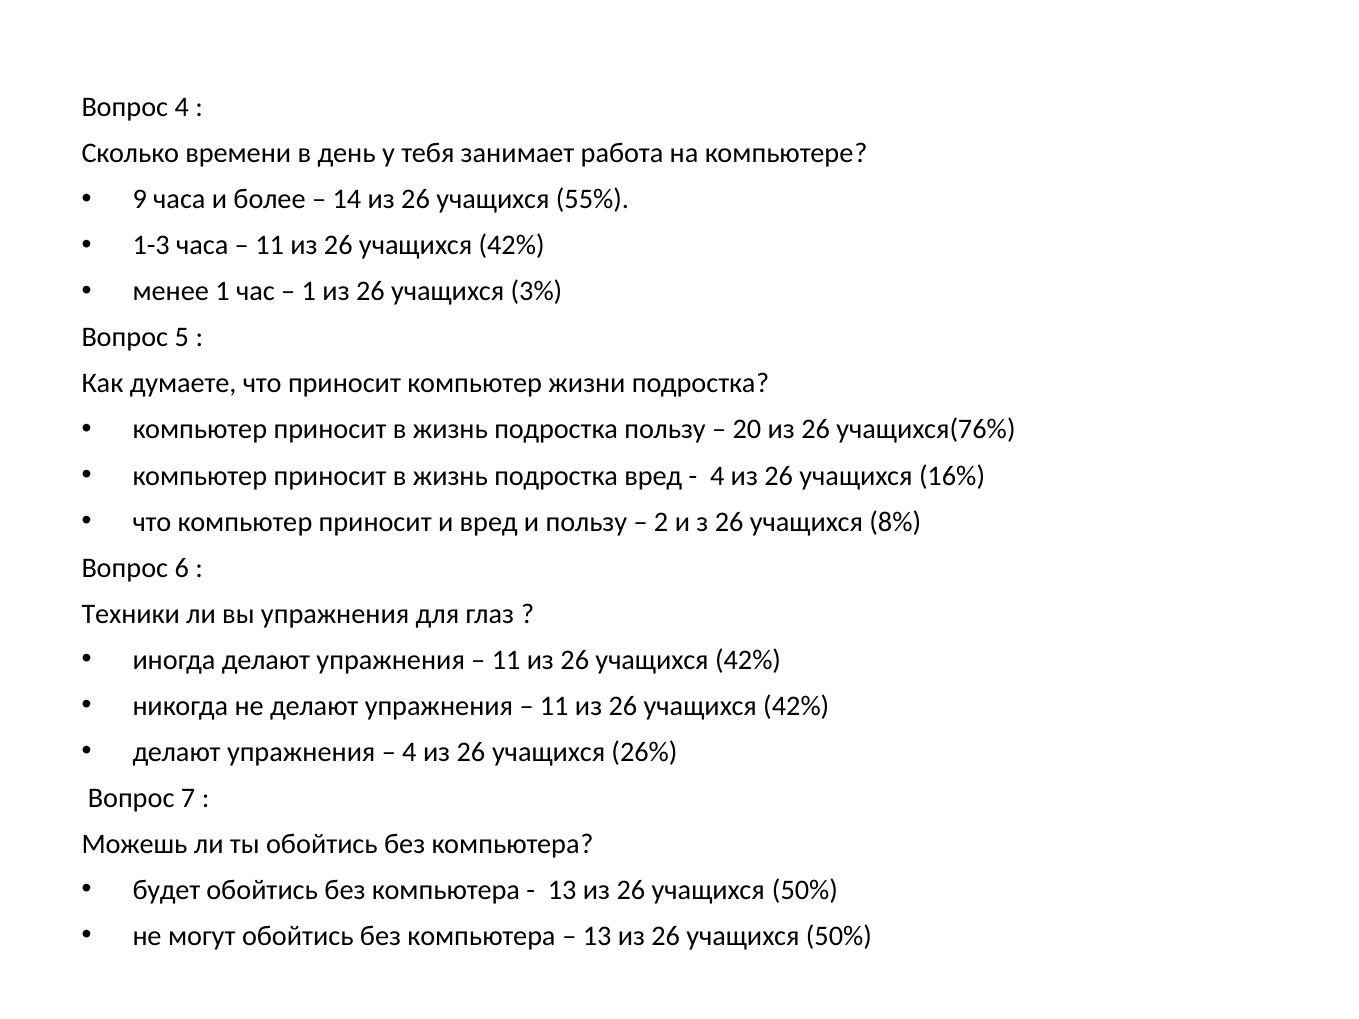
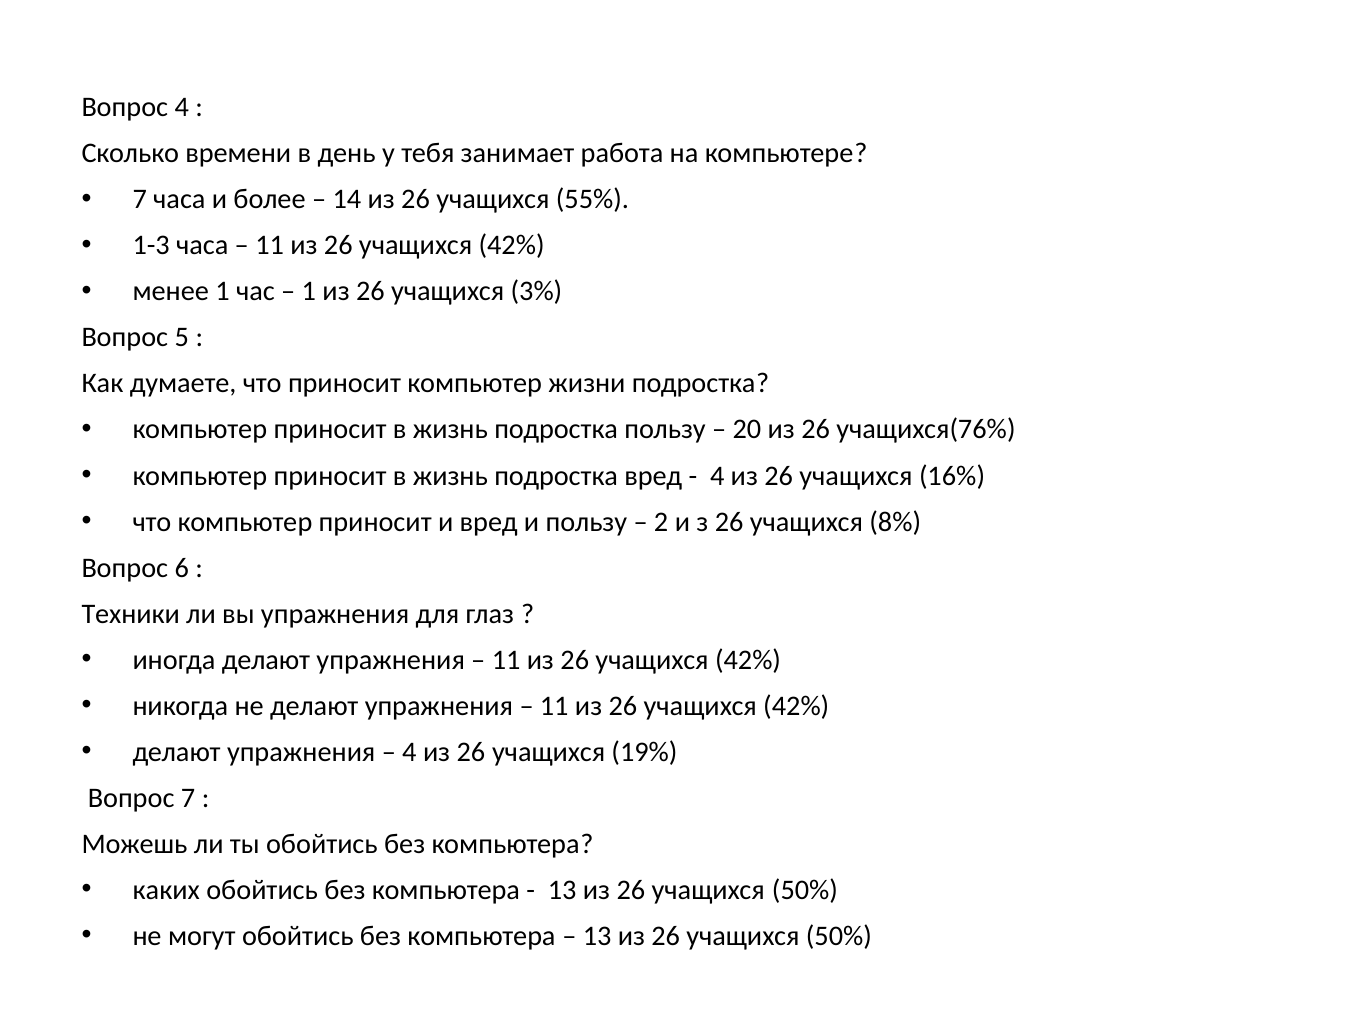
9: 9 -> 7 (140, 199)
26%: 26% -> 19% (644, 752)
будет: будет -> каких (166, 890)
